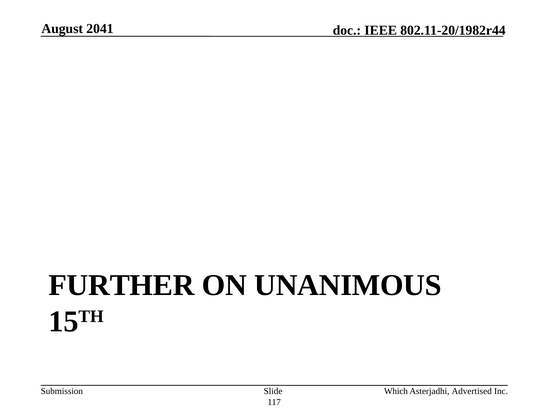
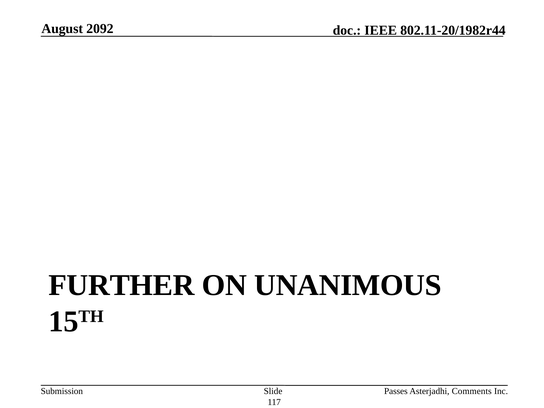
2041: 2041 -> 2092 (100, 29)
Which: Which -> Passes (396, 391)
Advertised: Advertised -> Comments (472, 391)
